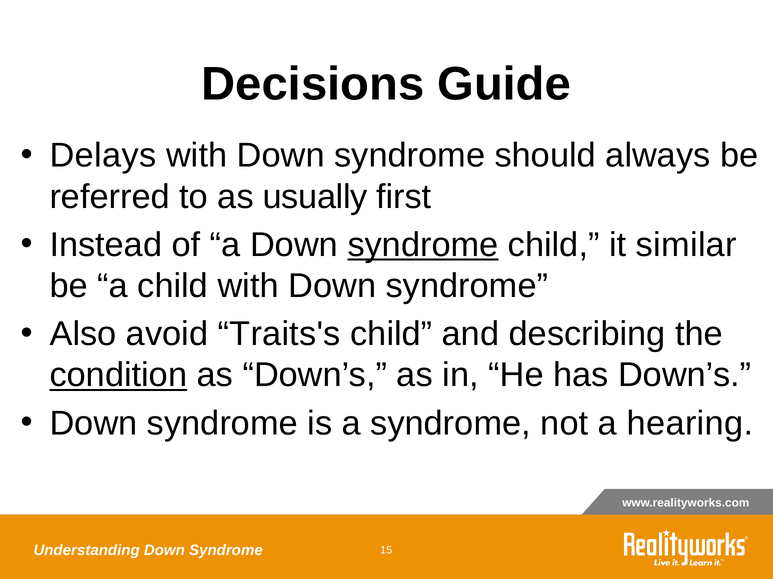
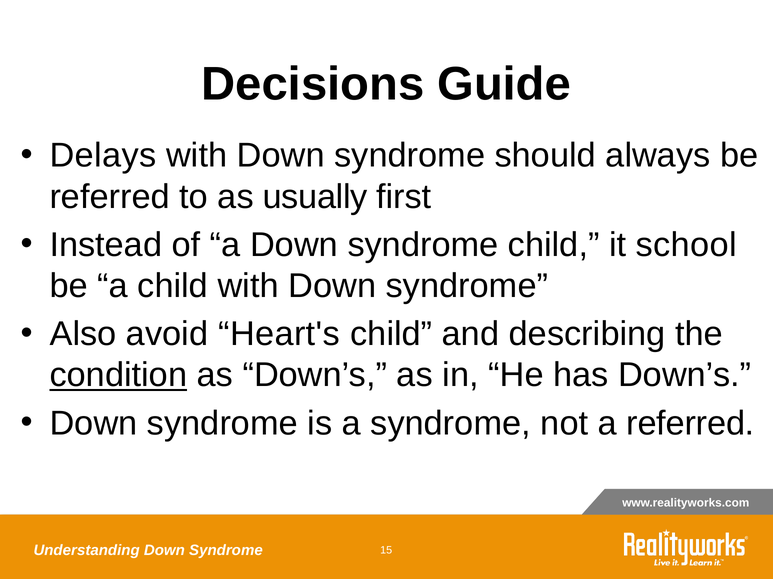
syndrome underline: present -> none (423, 245)
similar: similar -> school (686, 245)
Traits's: Traits's -> Heart's (279, 334)
a hearing: hearing -> referred (690, 424)
